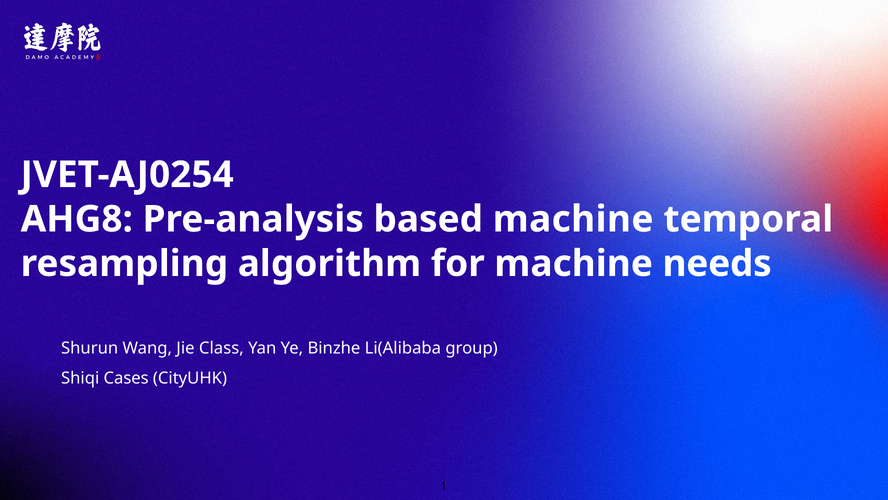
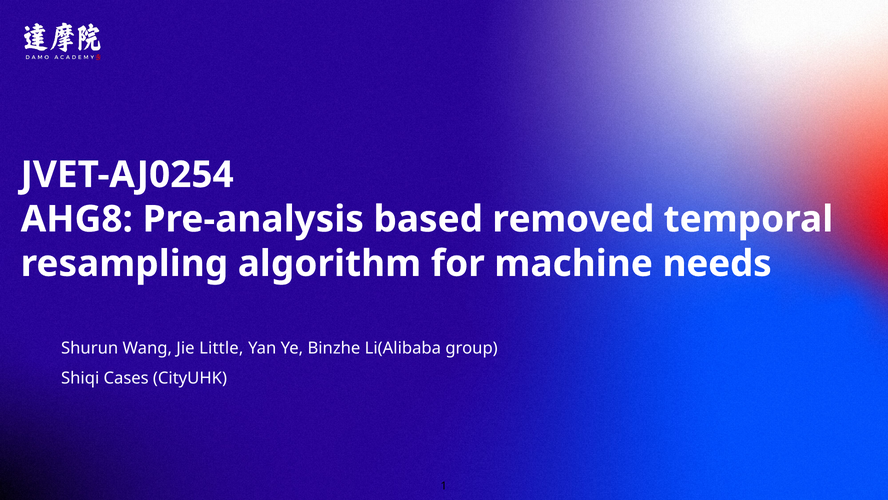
based machine: machine -> removed (573, 219)
Class: Class -> Little (221, 348)
